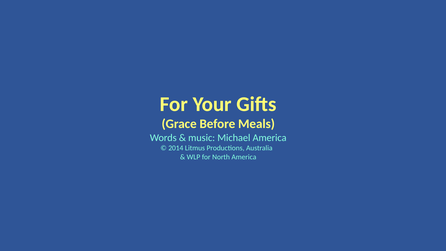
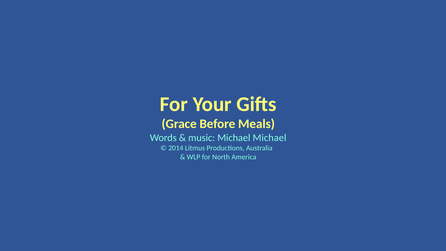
Michael America: America -> Michael (270, 138)
